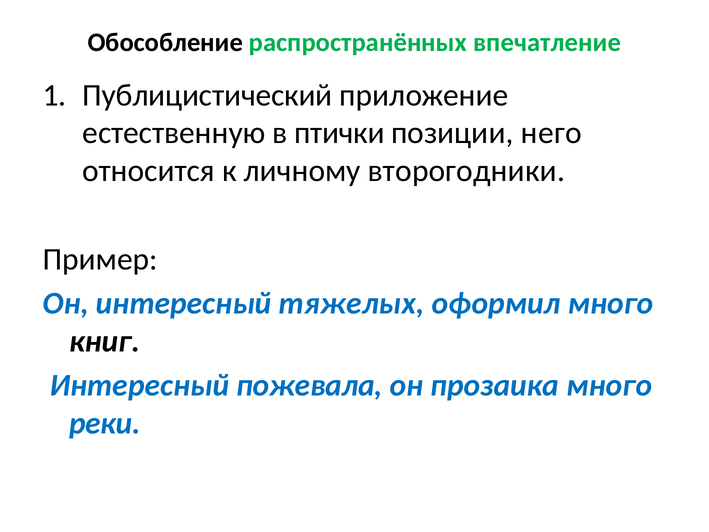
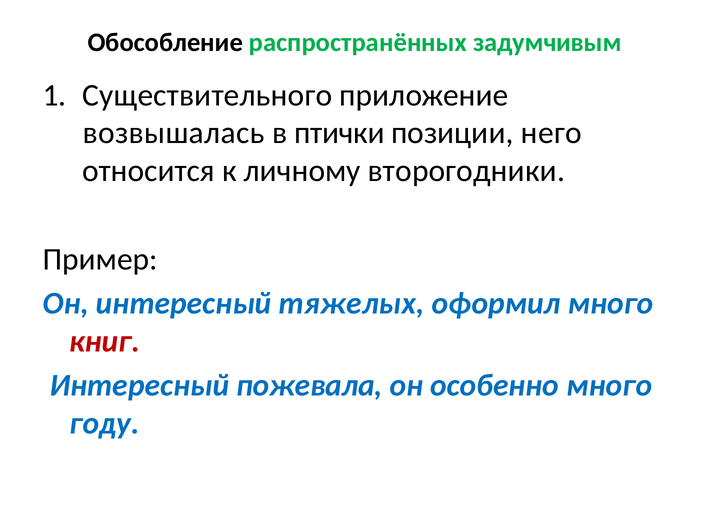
впечатление: впечатление -> задумчивым (547, 43)
Публицистический: Публицистический -> Существительного (207, 95)
естественную: естественную -> возвышалась (174, 133)
книг colour: black -> red (105, 341)
прозаика: прозаика -> особенно (495, 385)
реки: реки -> году (104, 423)
